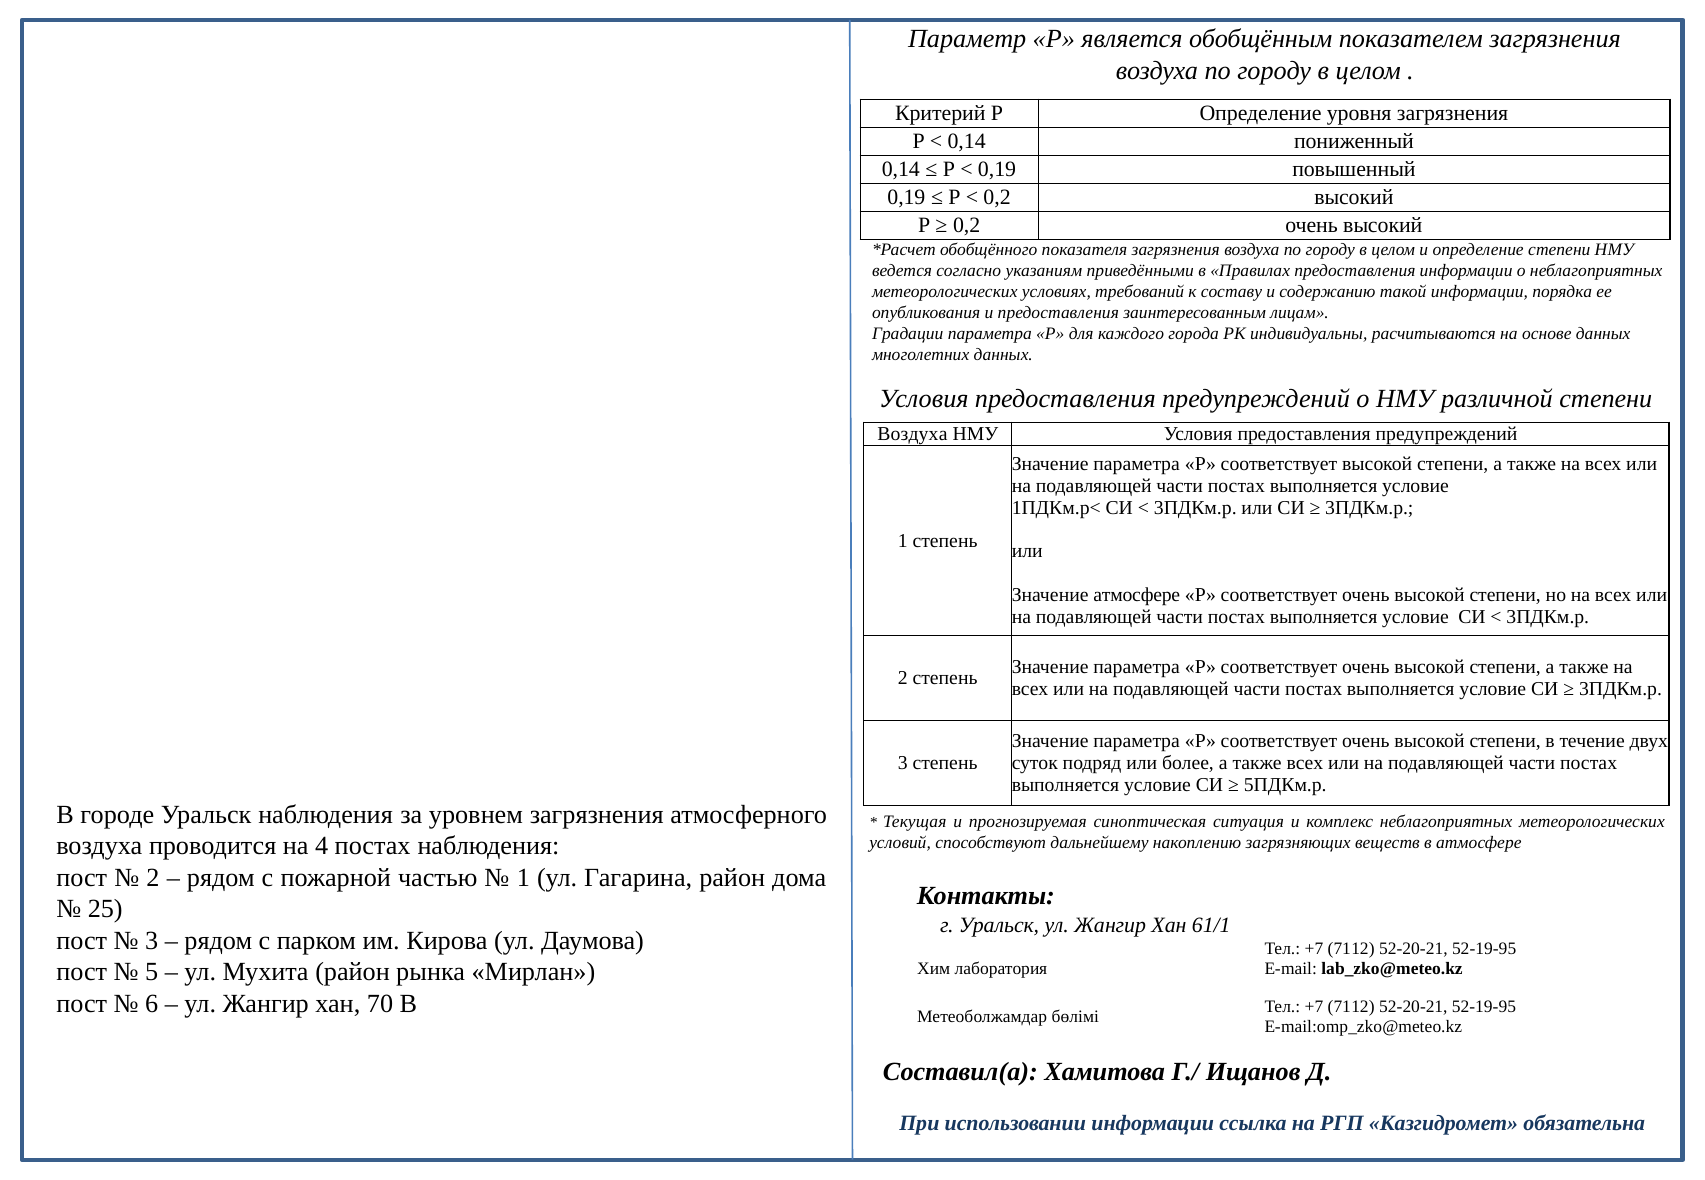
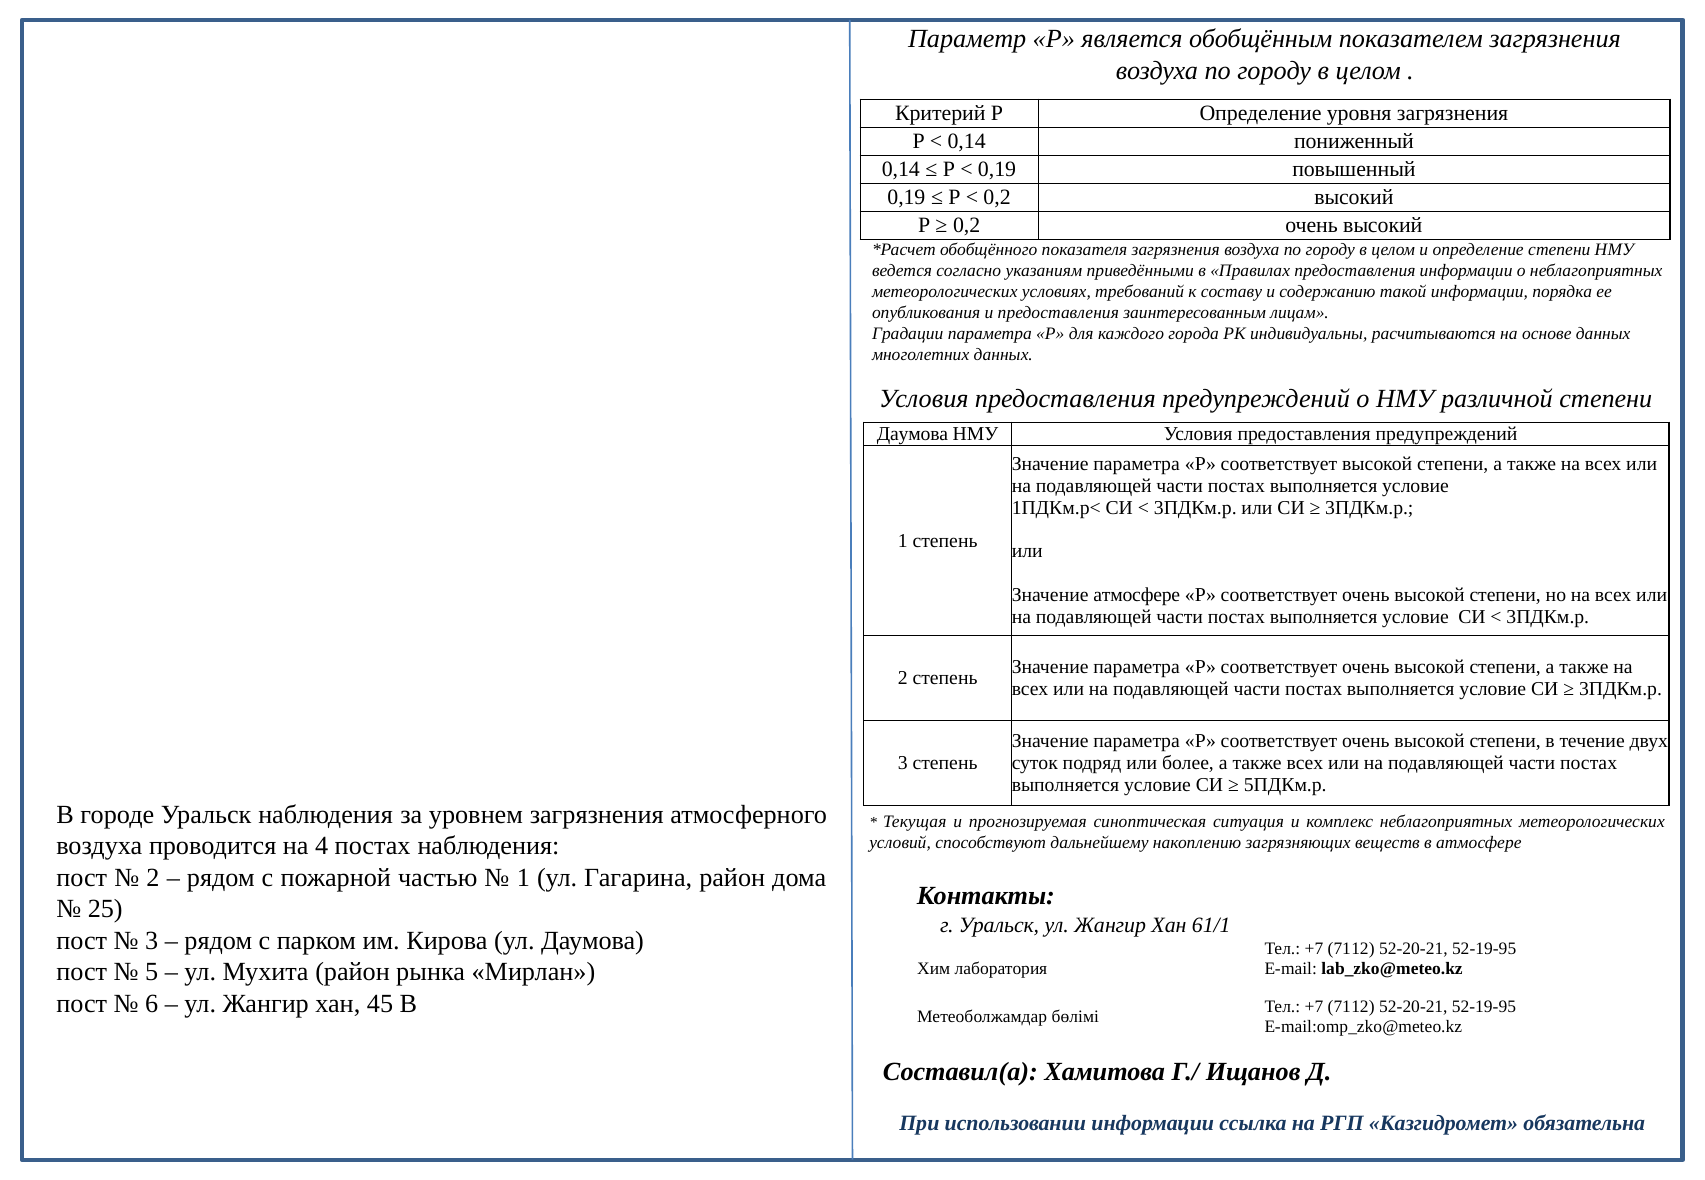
Воздуха: Воздуха -> Даумова (913, 434)
70: 70 -> 45 (380, 1004)
